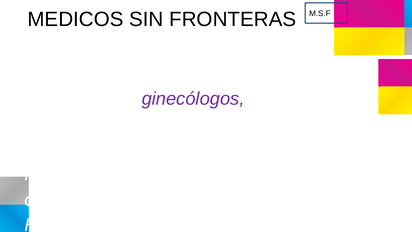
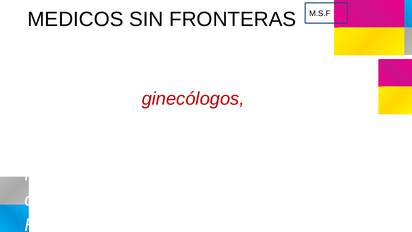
ginecólogos colour: purple -> red (193, 99)
